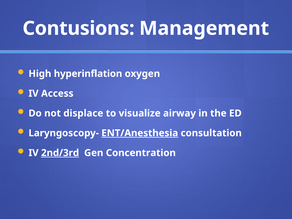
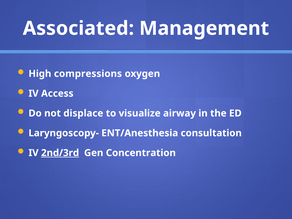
Contusions: Contusions -> Associated (78, 28)
hyperinflation: hyperinflation -> compressions (88, 74)
ENT/Anesthesia underline: present -> none (140, 133)
